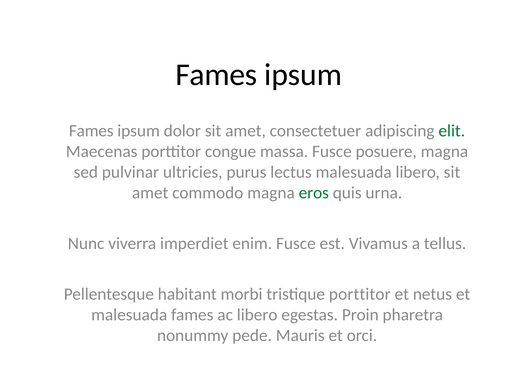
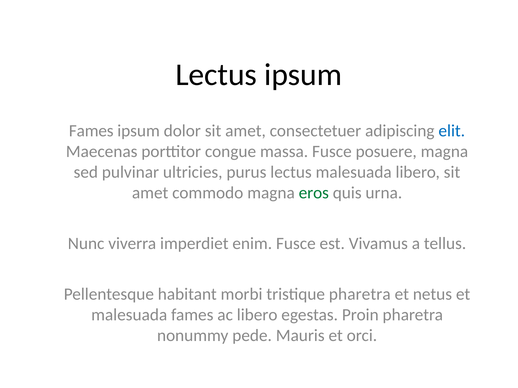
Fames: Fames -> Lectus (216, 75)
elit colour: green -> blue (452, 131)
tristique porttitor: porttitor -> pharetra (360, 294)
